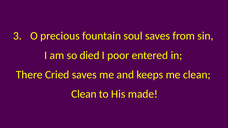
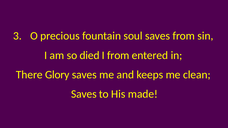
I poor: poor -> from (118, 55)
Cried: Cried -> Glory (57, 75)
Clean: Clean -> Saves (84, 94)
